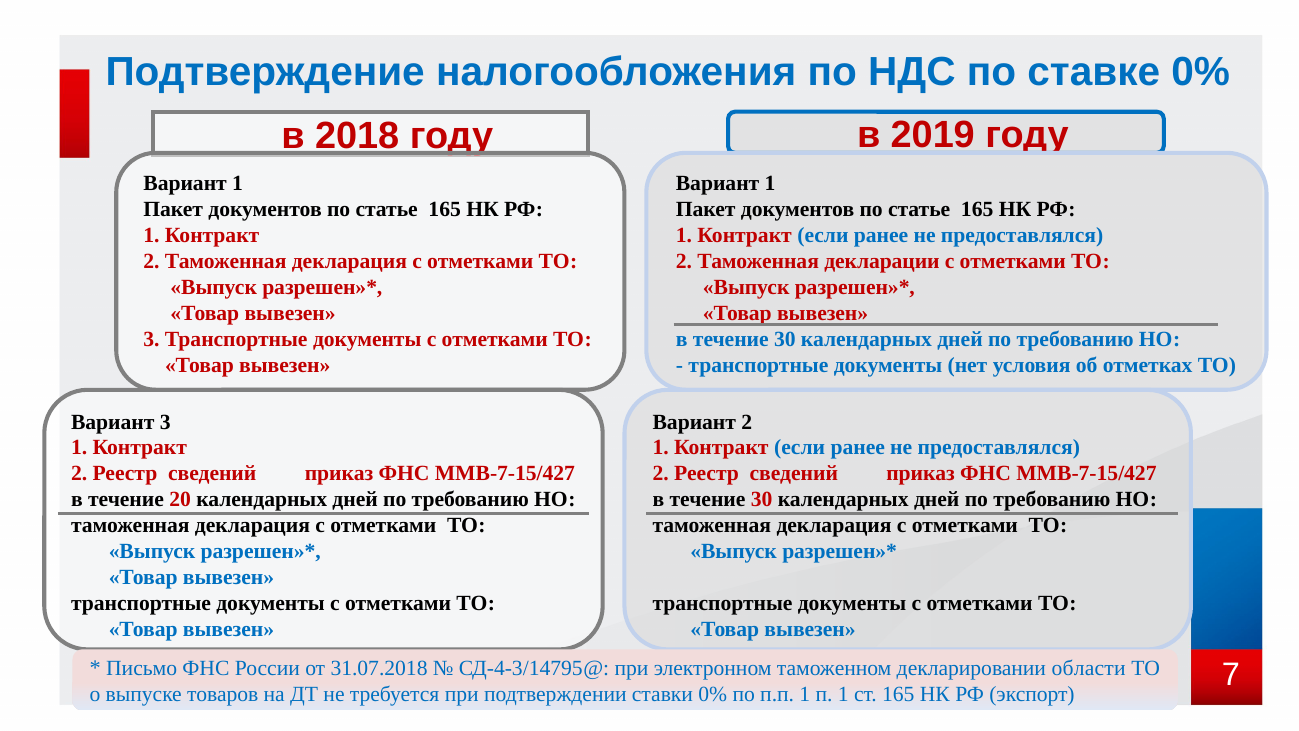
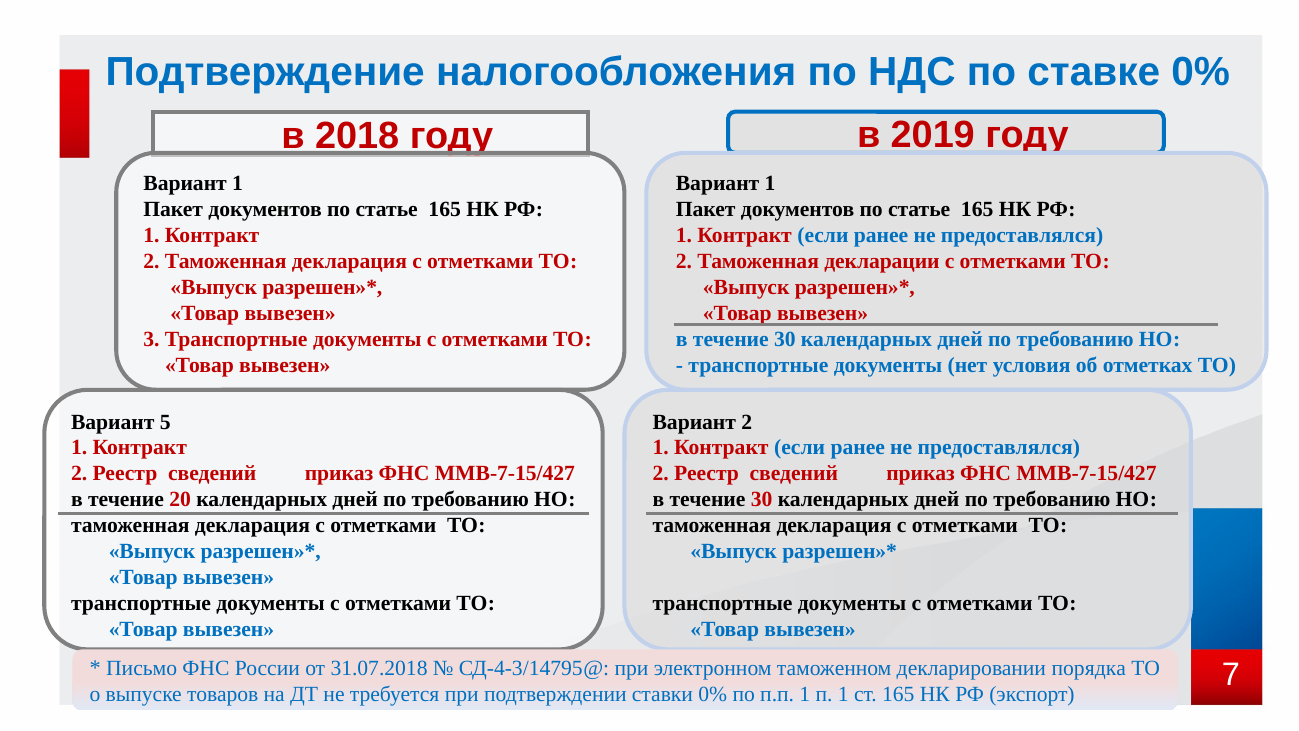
Вариант 3: 3 -> 5 (165, 422)
области: области -> порядка (1089, 668)
